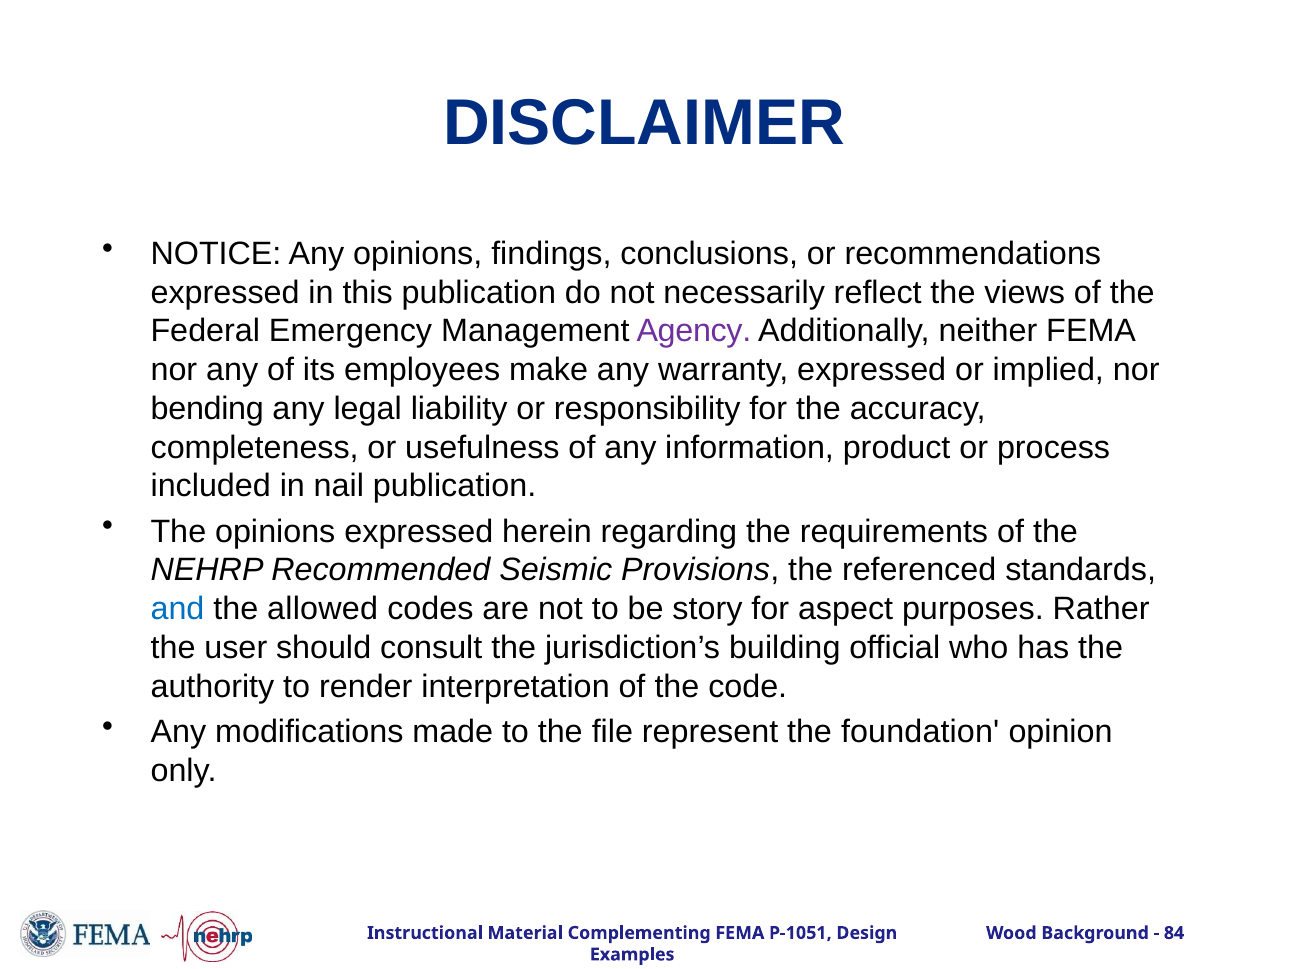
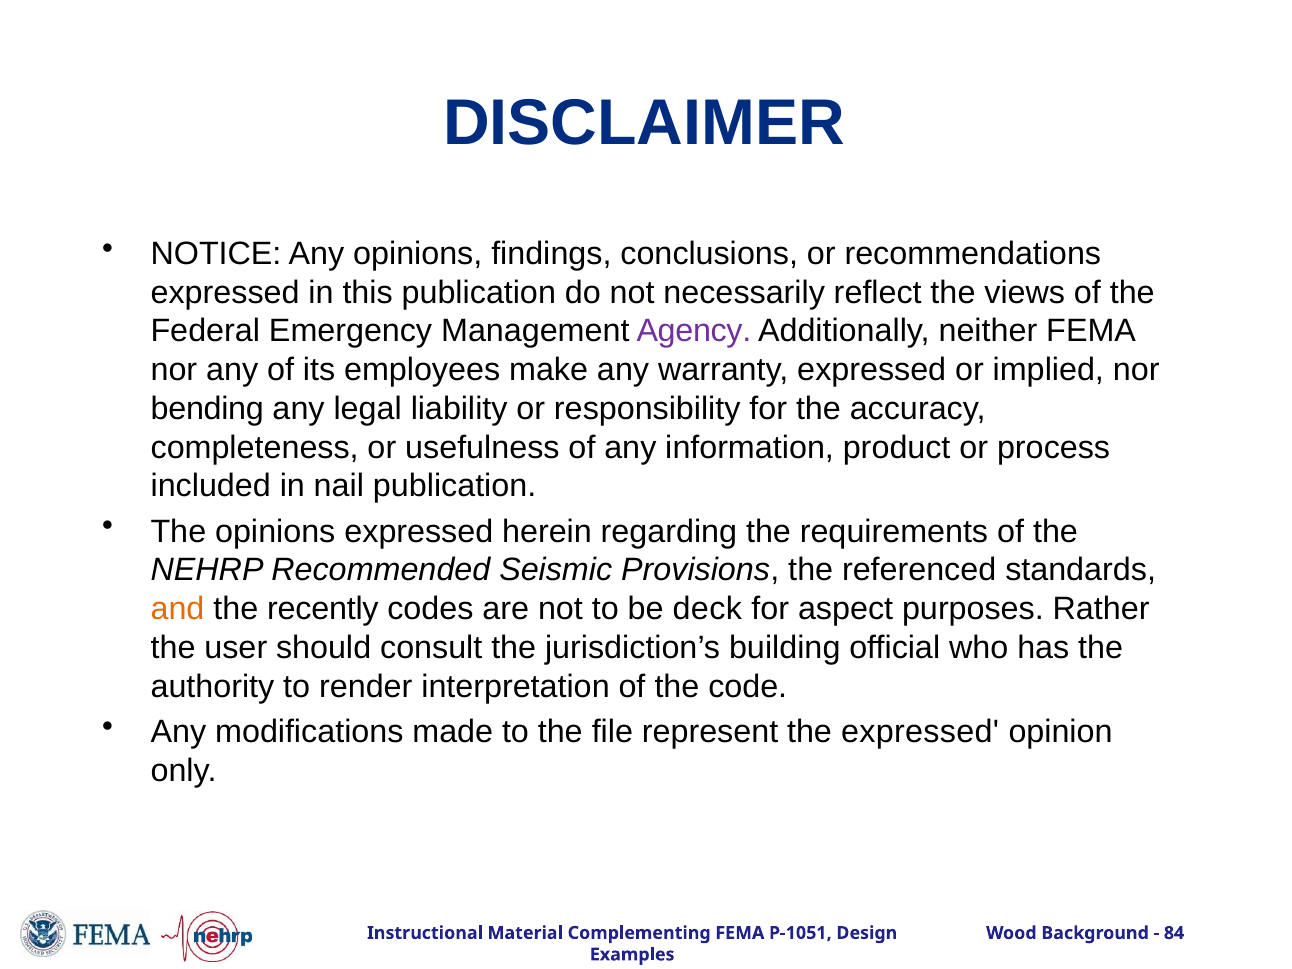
and colour: blue -> orange (178, 609)
allowed: allowed -> recently (323, 609)
story: story -> deck (707, 609)
the foundation: foundation -> expressed (920, 732)
